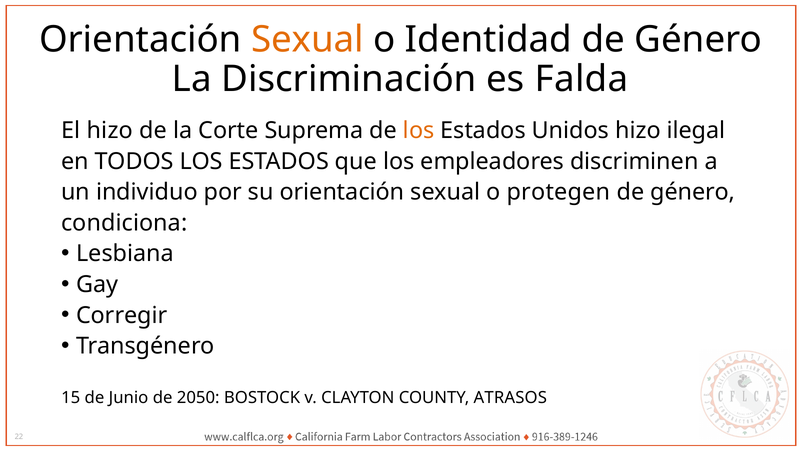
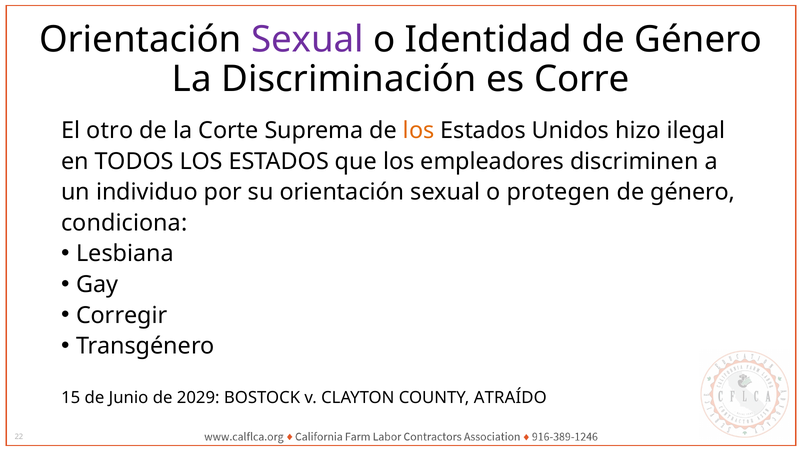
Sexual colour: orange -> purple (308, 40)
Falda: Falda -> Corre (582, 79)
El hizo: hizo -> otro (110, 131)
2050: 2050 -> 2029 (198, 398)
ATRASOS: ATRASOS -> ATRAÍDO (510, 398)
